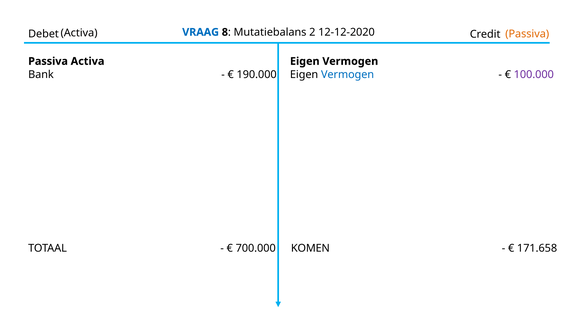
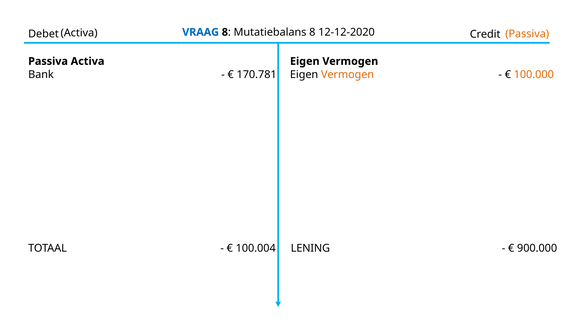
Mutatiebalans 2: 2 -> 8 (312, 32)
190.000: 190.000 -> 170.781 (257, 74)
Vermogen colour: blue -> orange (348, 74)
100.000 colour: purple -> orange (534, 74)
700.000: 700.000 -> 100.004 (256, 248)
KOMEN: KOMEN -> LENING (310, 248)
171.658: 171.658 -> 900.000 (537, 248)
